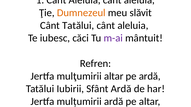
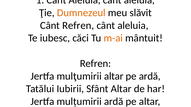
Cânt Tatălui: Tatălui -> Refren (78, 26)
m-ai colour: purple -> orange (113, 38)
Sfânt Ardă: Ardă -> Altar (121, 89)
